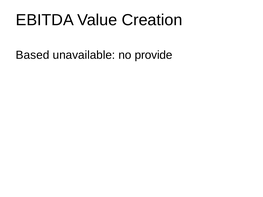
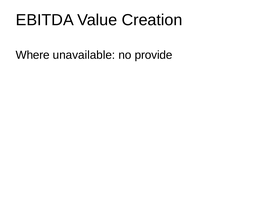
Based: Based -> Where (33, 55)
